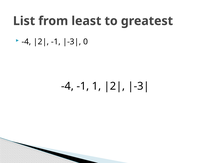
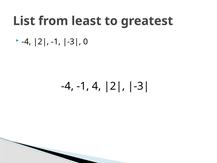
1: 1 -> 4 (97, 86)
